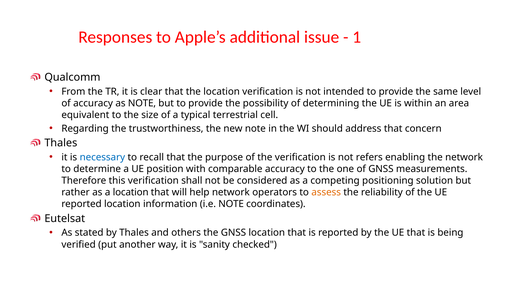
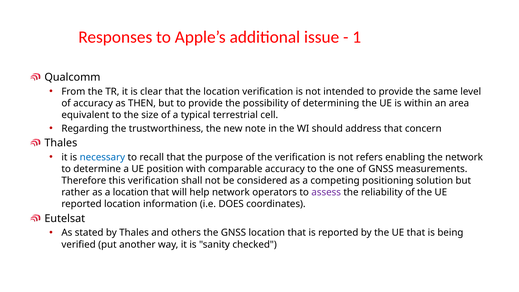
as NOTE: NOTE -> THEN (142, 103)
assess colour: orange -> purple (326, 192)
i.e NOTE: NOTE -> DOES (231, 204)
